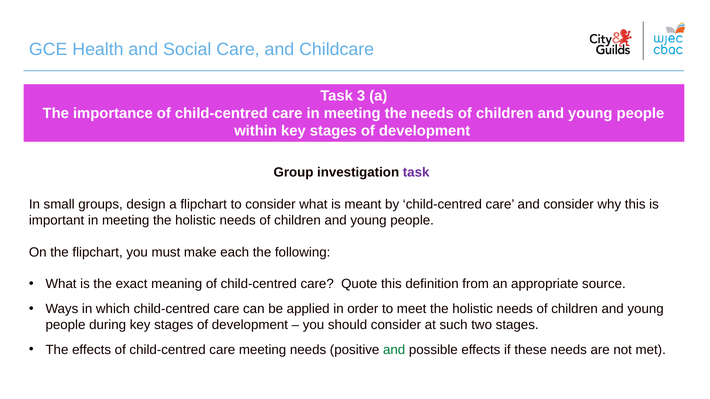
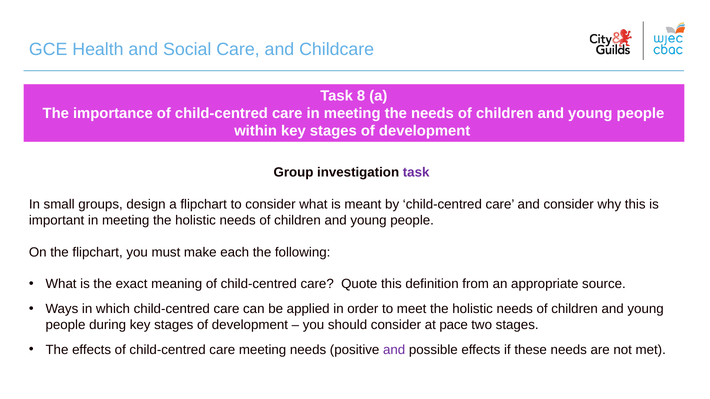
3: 3 -> 8 (361, 96)
such: such -> pace (454, 325)
and colour: green -> purple (394, 350)
